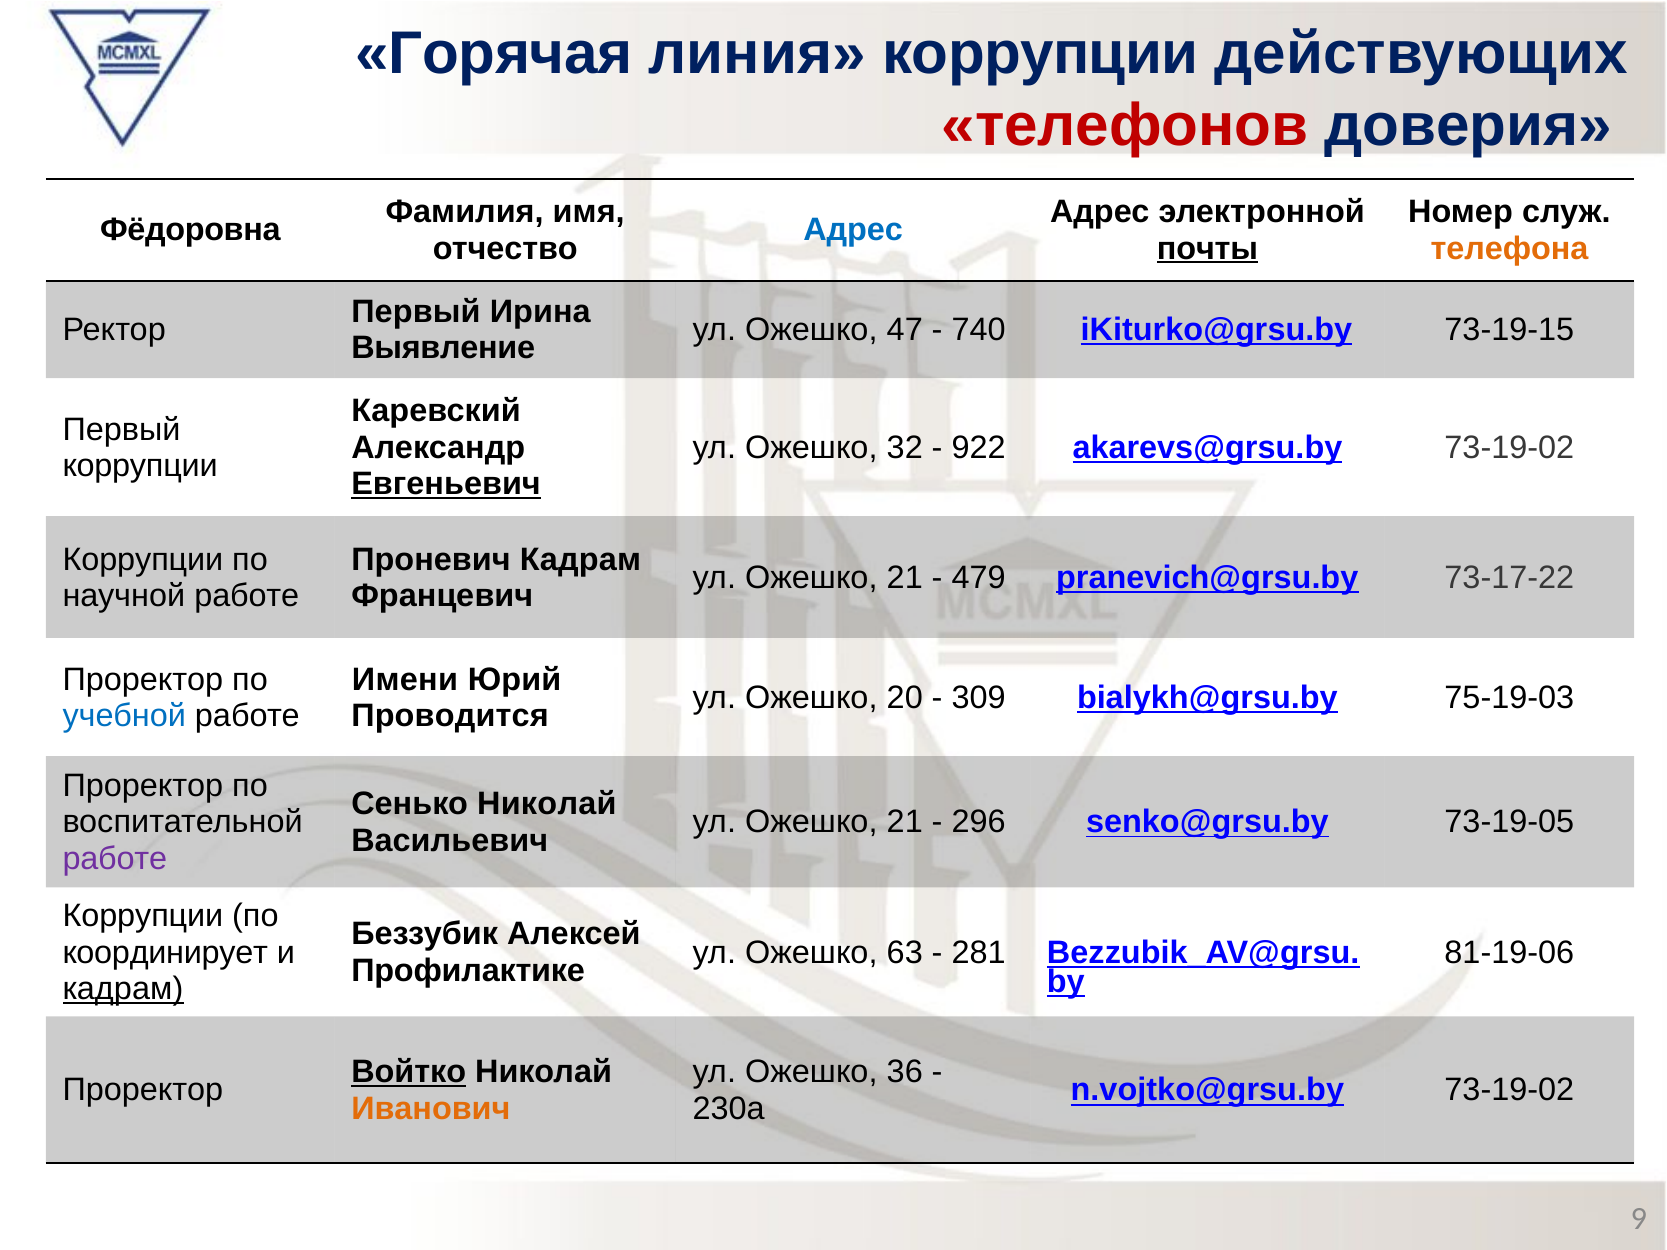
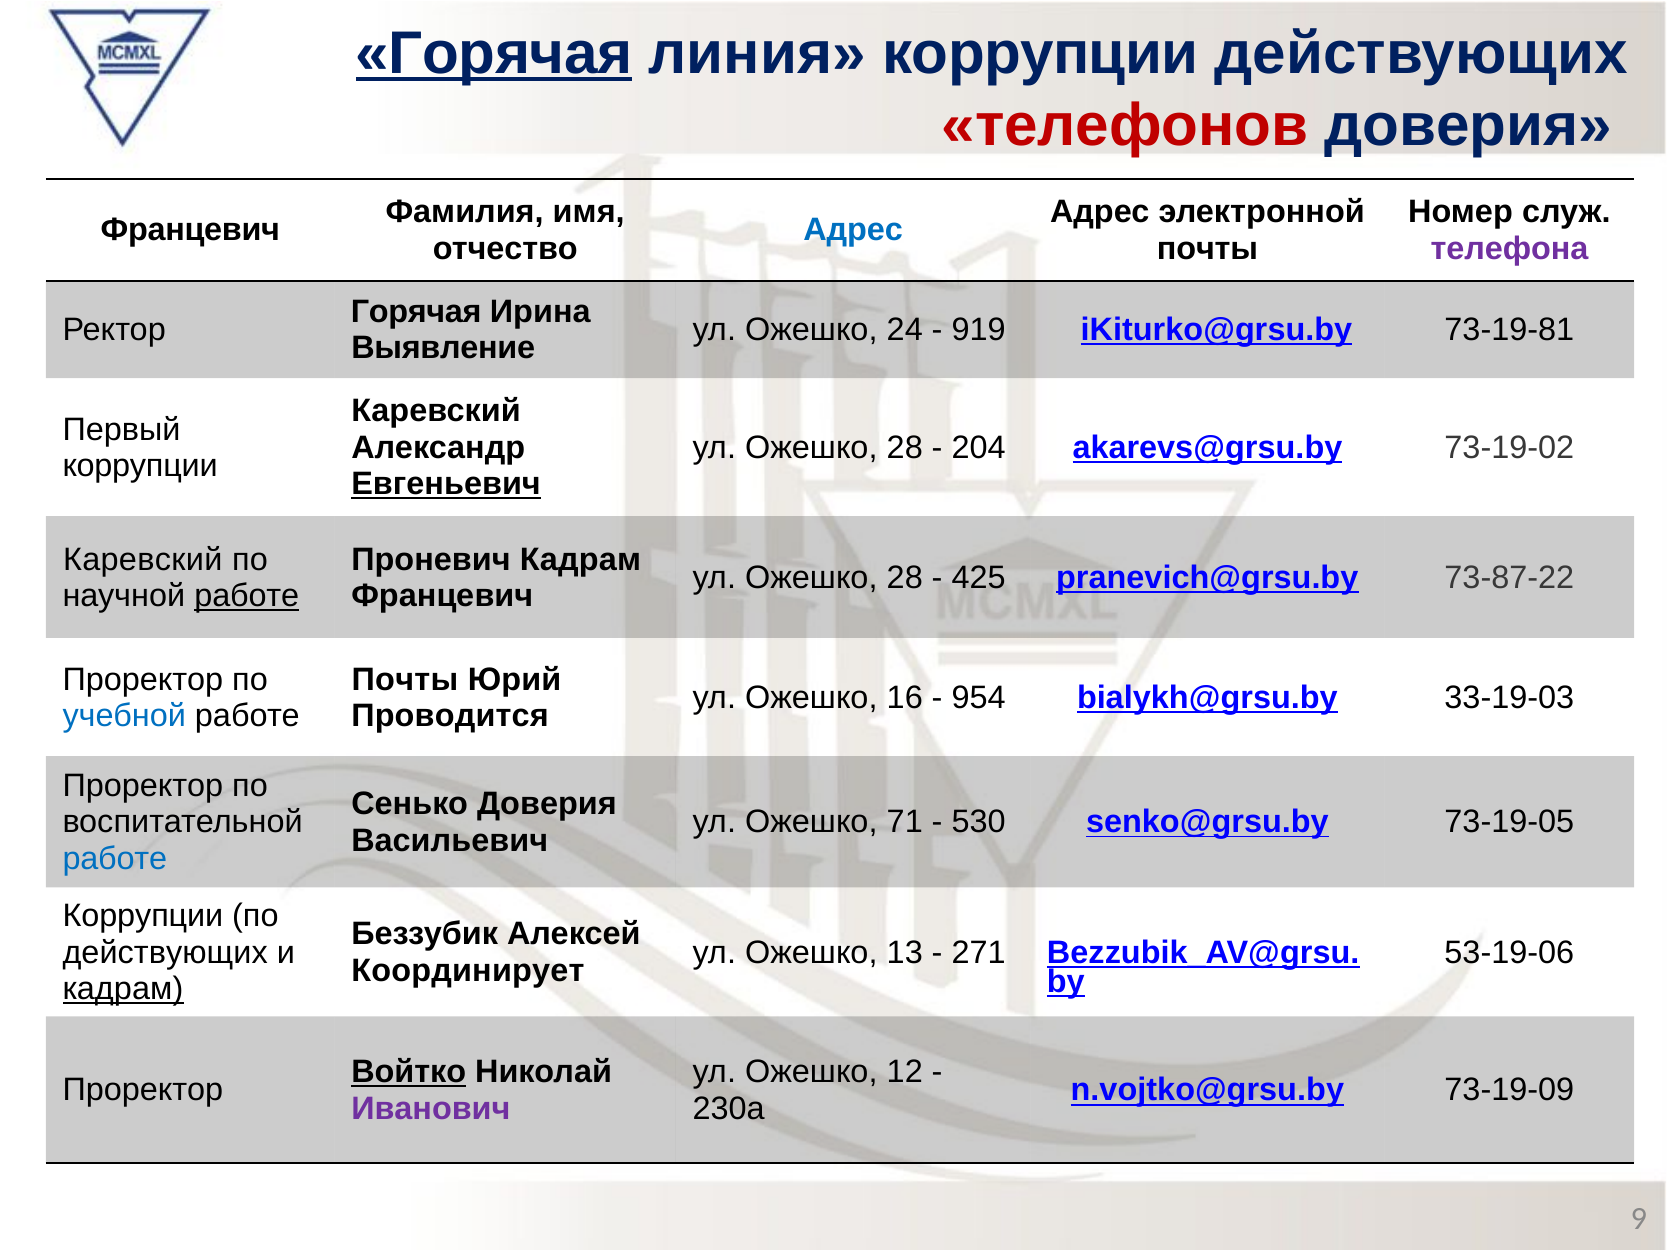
Горячая underline: none -> present (494, 53)
Фёдоровна: Фёдоровна -> Францевич (190, 230)
почты underline: present -> none (1208, 248)
телефона colour: orange -> purple (1509, 248)
Первый: Первый -> Горячая (416, 312)
47: 47 -> 24 (905, 330)
740: 740 -> 919 (979, 330)
73-19-15: 73-19-15 -> 73-19-81 (1509, 330)
32: 32 -> 28 (905, 448)
922: 922 -> 204 (979, 448)
Коррупции: Коррупции -> Каревский (143, 559)
21: 21 -> 28 (905, 578)
479: 479 -> 425 (979, 578)
73-17-22: 73-17-22 -> 73-87-22 (1509, 578)
работе underline: none -> present (247, 596)
Имени: Имени -> Почты (405, 679)
20: 20 -> 16 (905, 698)
309: 309 -> 954 (979, 698)
75-19-03: 75-19-03 -> 33-19-03 (1509, 698)
Сенько Николай: Николай -> Доверия (547, 804)
21: 21 -> 71 (905, 822)
296: 296 -> 530 (979, 822)
работе colour: purple -> blue (115, 859)
координирует: координирует -> действующих (165, 953)
63: 63 -> 13 (905, 953)
281: 281 -> 271 (979, 953)
81-19-06: 81-19-06 -> 53-19-06 (1509, 953)
Профилактике: Профилактике -> Координирует (468, 971)
36: 36 -> 12 (905, 1072)
n.vojtko@grsu.by 73-19-02: 73-19-02 -> 73-19-09 (1509, 1091)
Иванович colour: orange -> purple (431, 1109)
